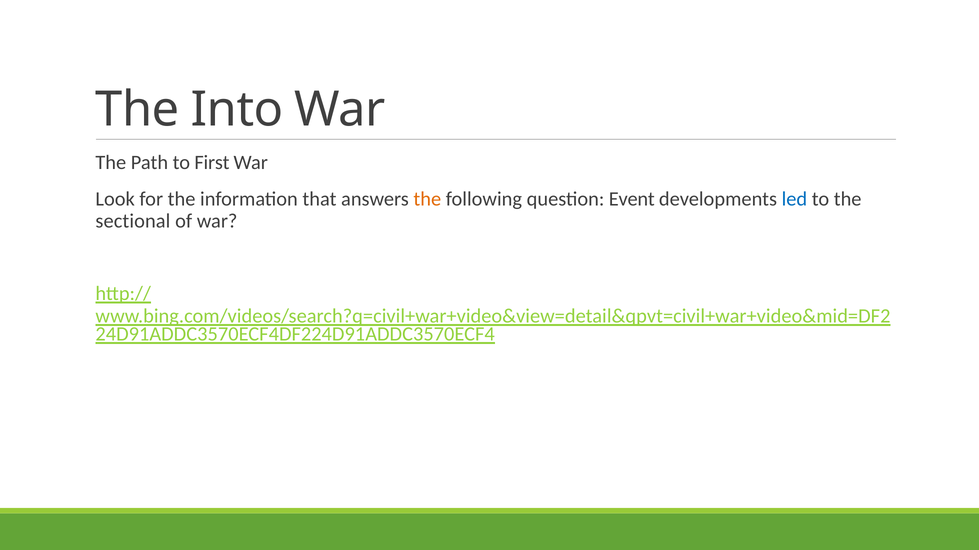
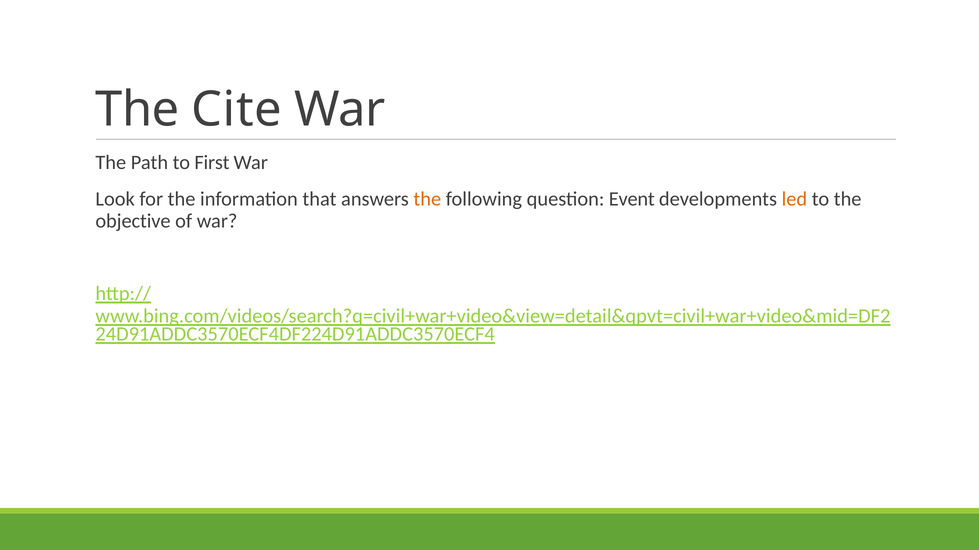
Into: Into -> Cite (237, 110)
led colour: blue -> orange (794, 199)
sectional: sectional -> objective (133, 221)
